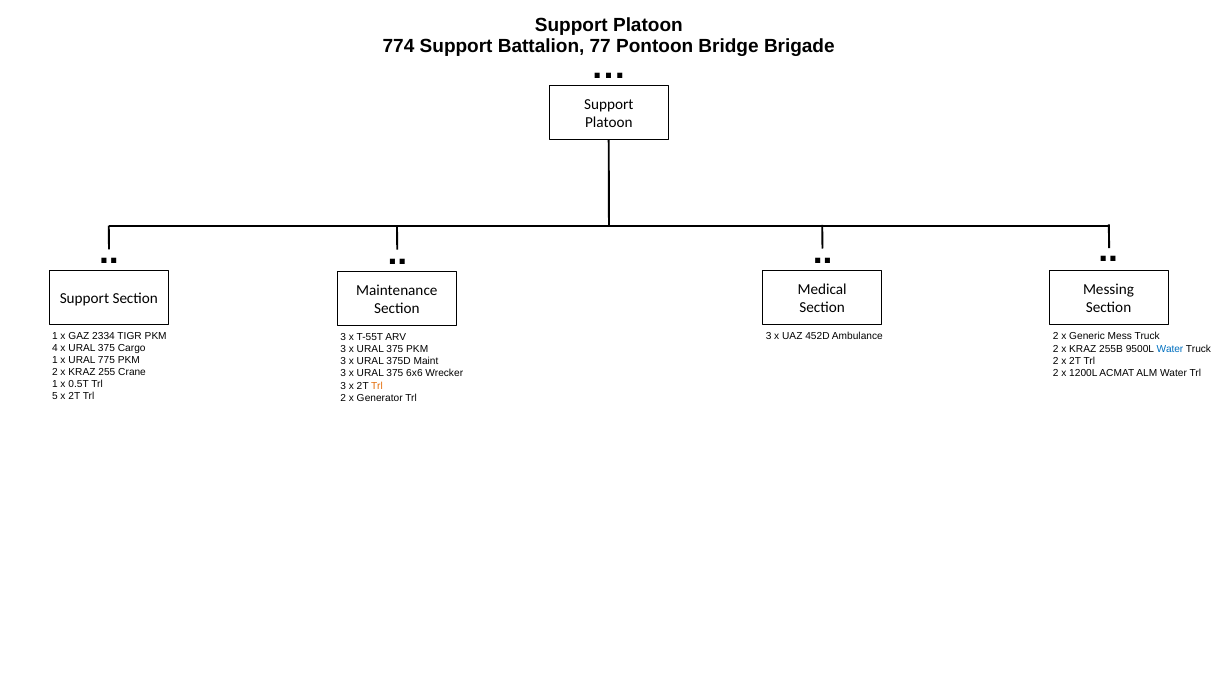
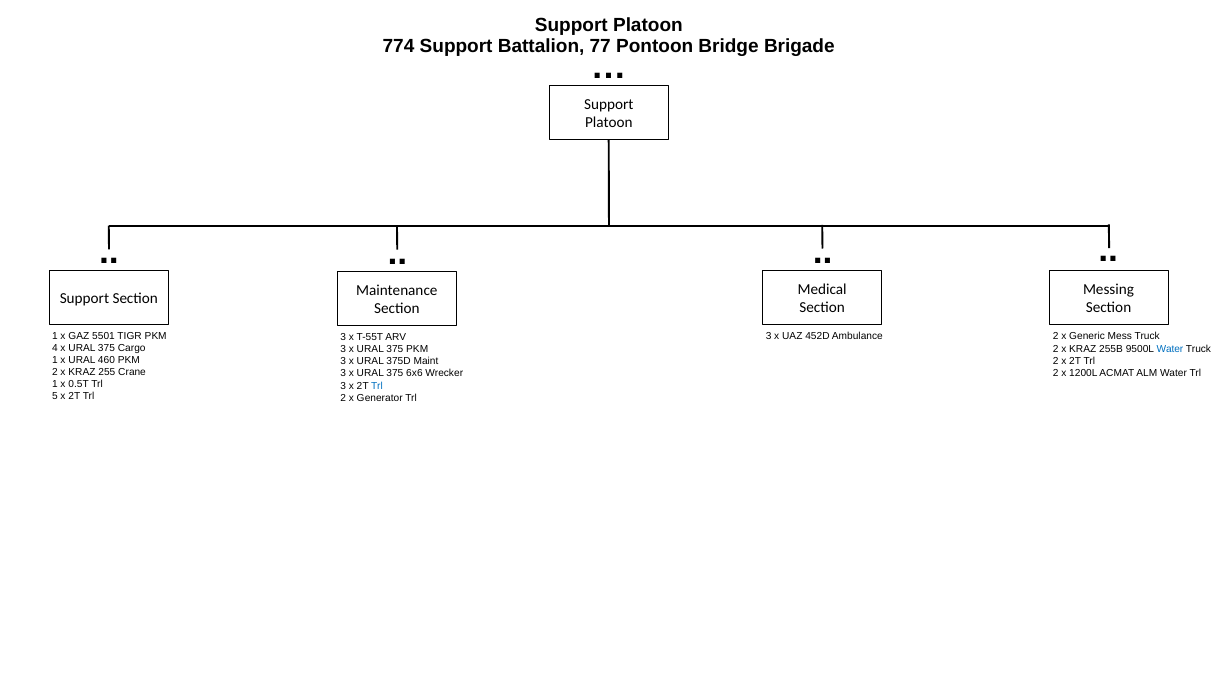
2334: 2334 -> 5501 (104, 336)
775: 775 -> 460 (106, 360)
Trl colour: orange -> blue (377, 386)
